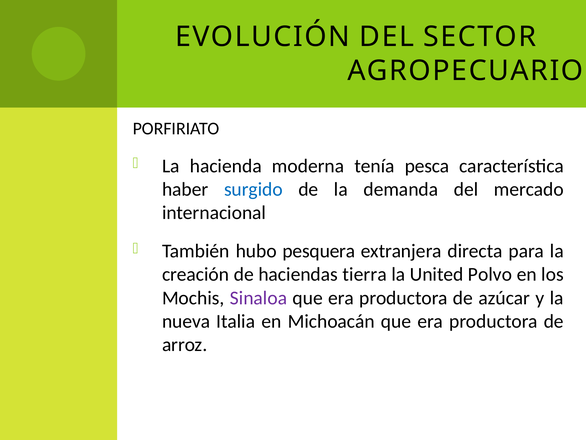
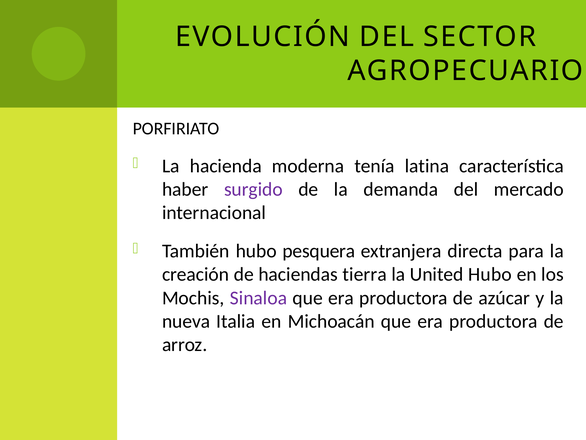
pesca: pesca -> latina (427, 166)
surgido colour: blue -> purple (253, 189)
United Polvo: Polvo -> Hubo (490, 274)
